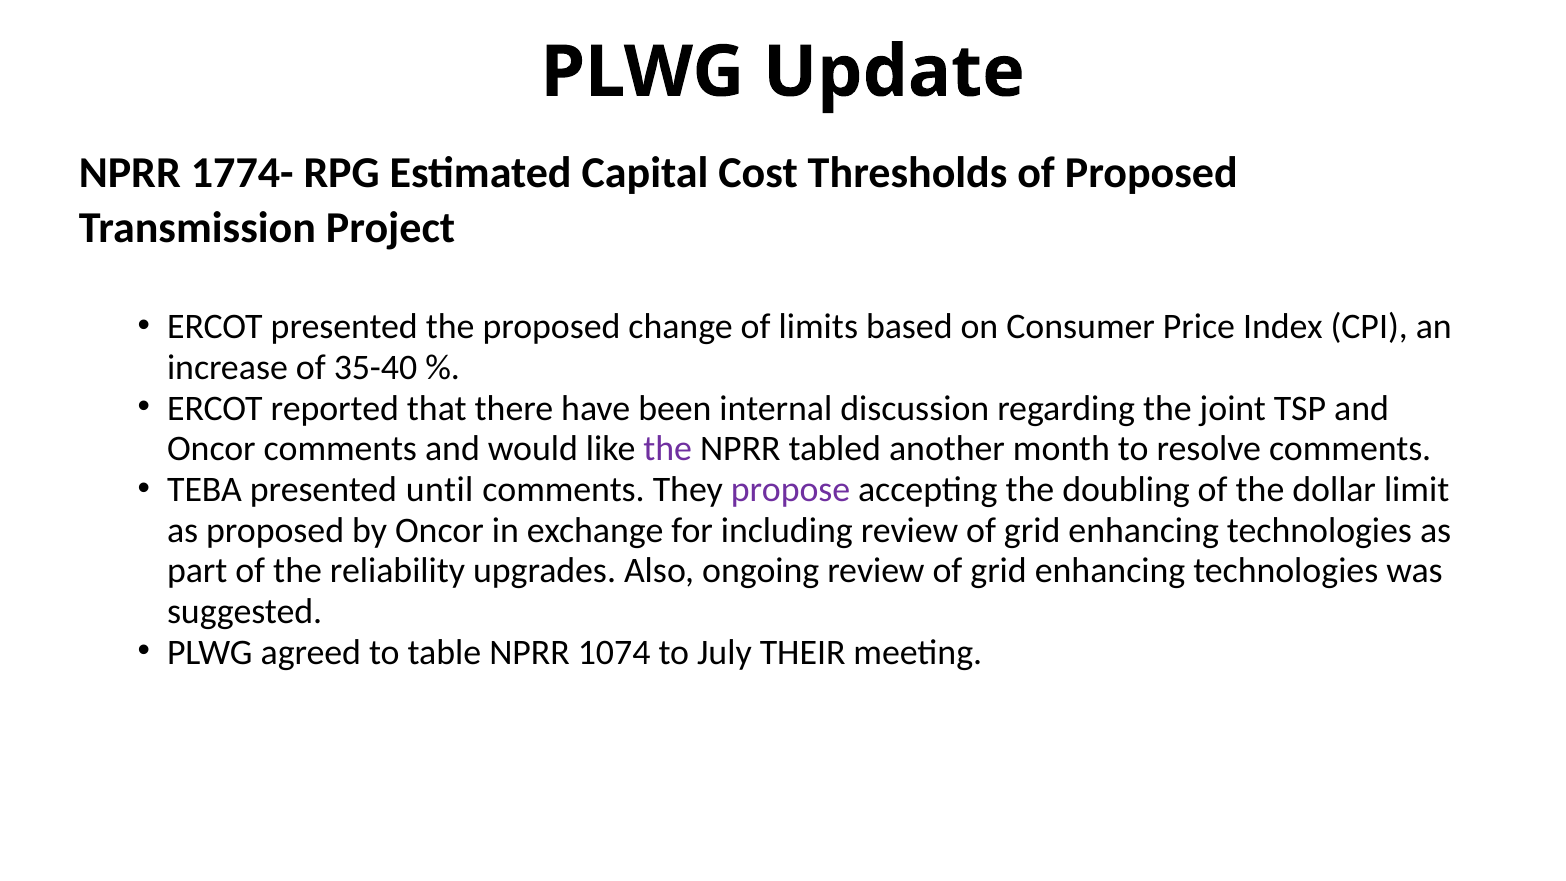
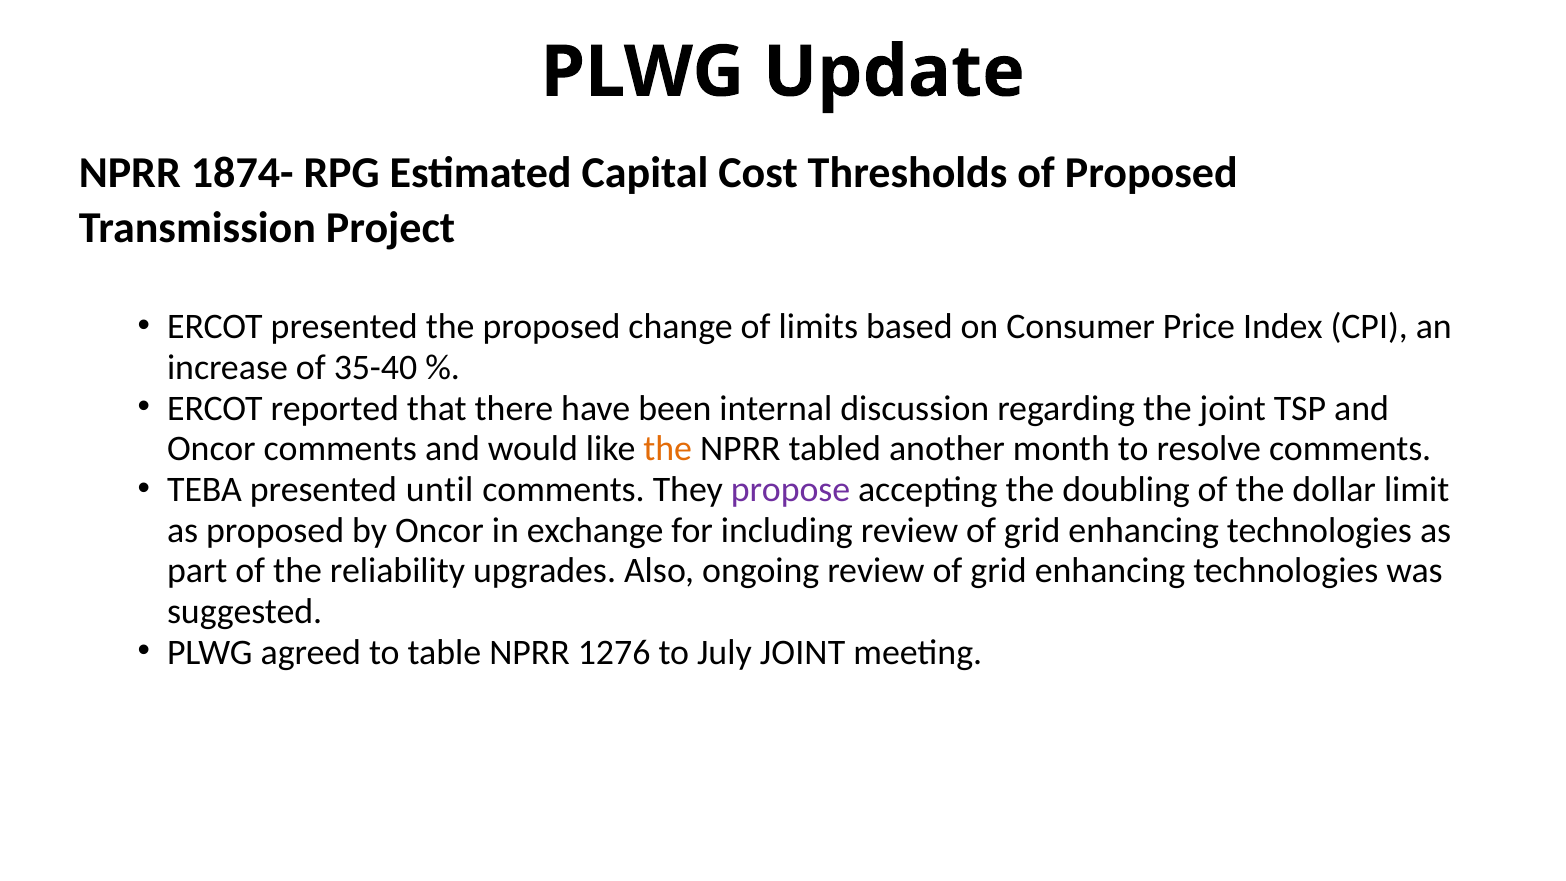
1774-: 1774- -> 1874- (242, 173)
the colour: purple -> orange (668, 449)
1074: 1074 -> 1276 (614, 652)
July THEIR: THEIR -> JOINT (803, 652)
